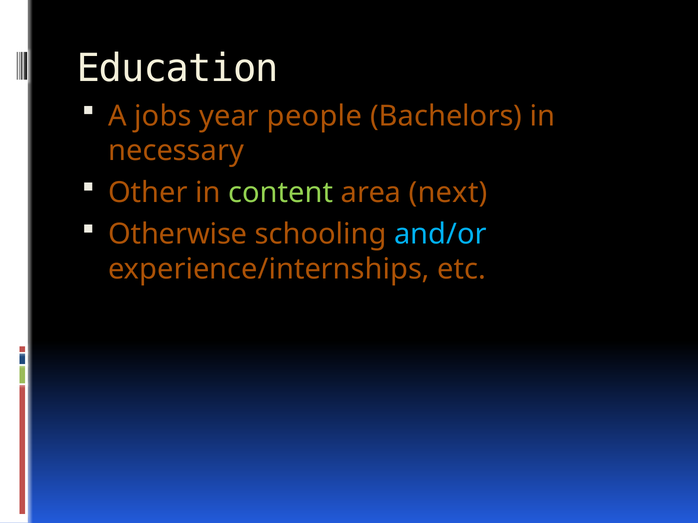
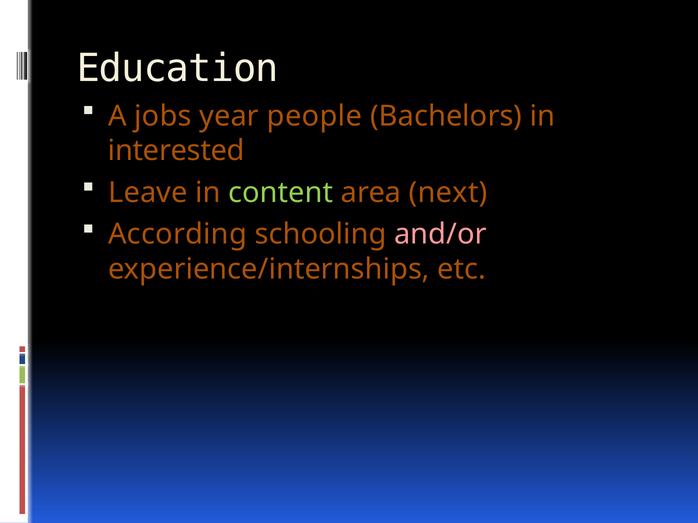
necessary: necessary -> interested (176, 151)
Other: Other -> Leave (148, 193)
Otherwise: Otherwise -> According (178, 234)
and/or colour: light blue -> pink (440, 234)
